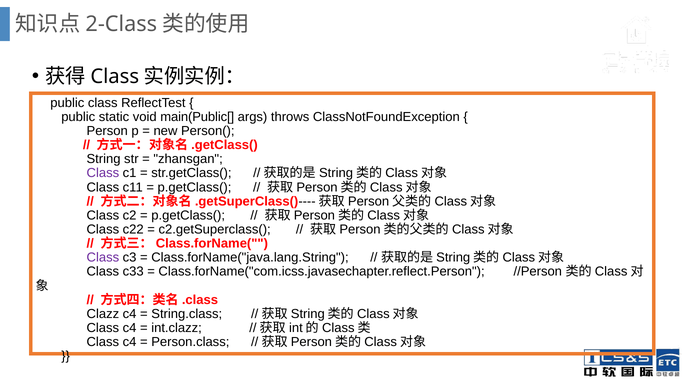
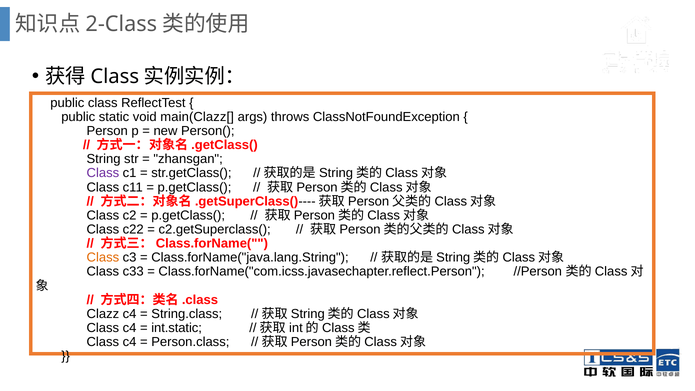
main(Public[: main(Public[ -> main(Clazz[ (197, 117)
Class colour: purple -> orange (103, 258)
int.clazz: int.clazz -> int.static (177, 328)
